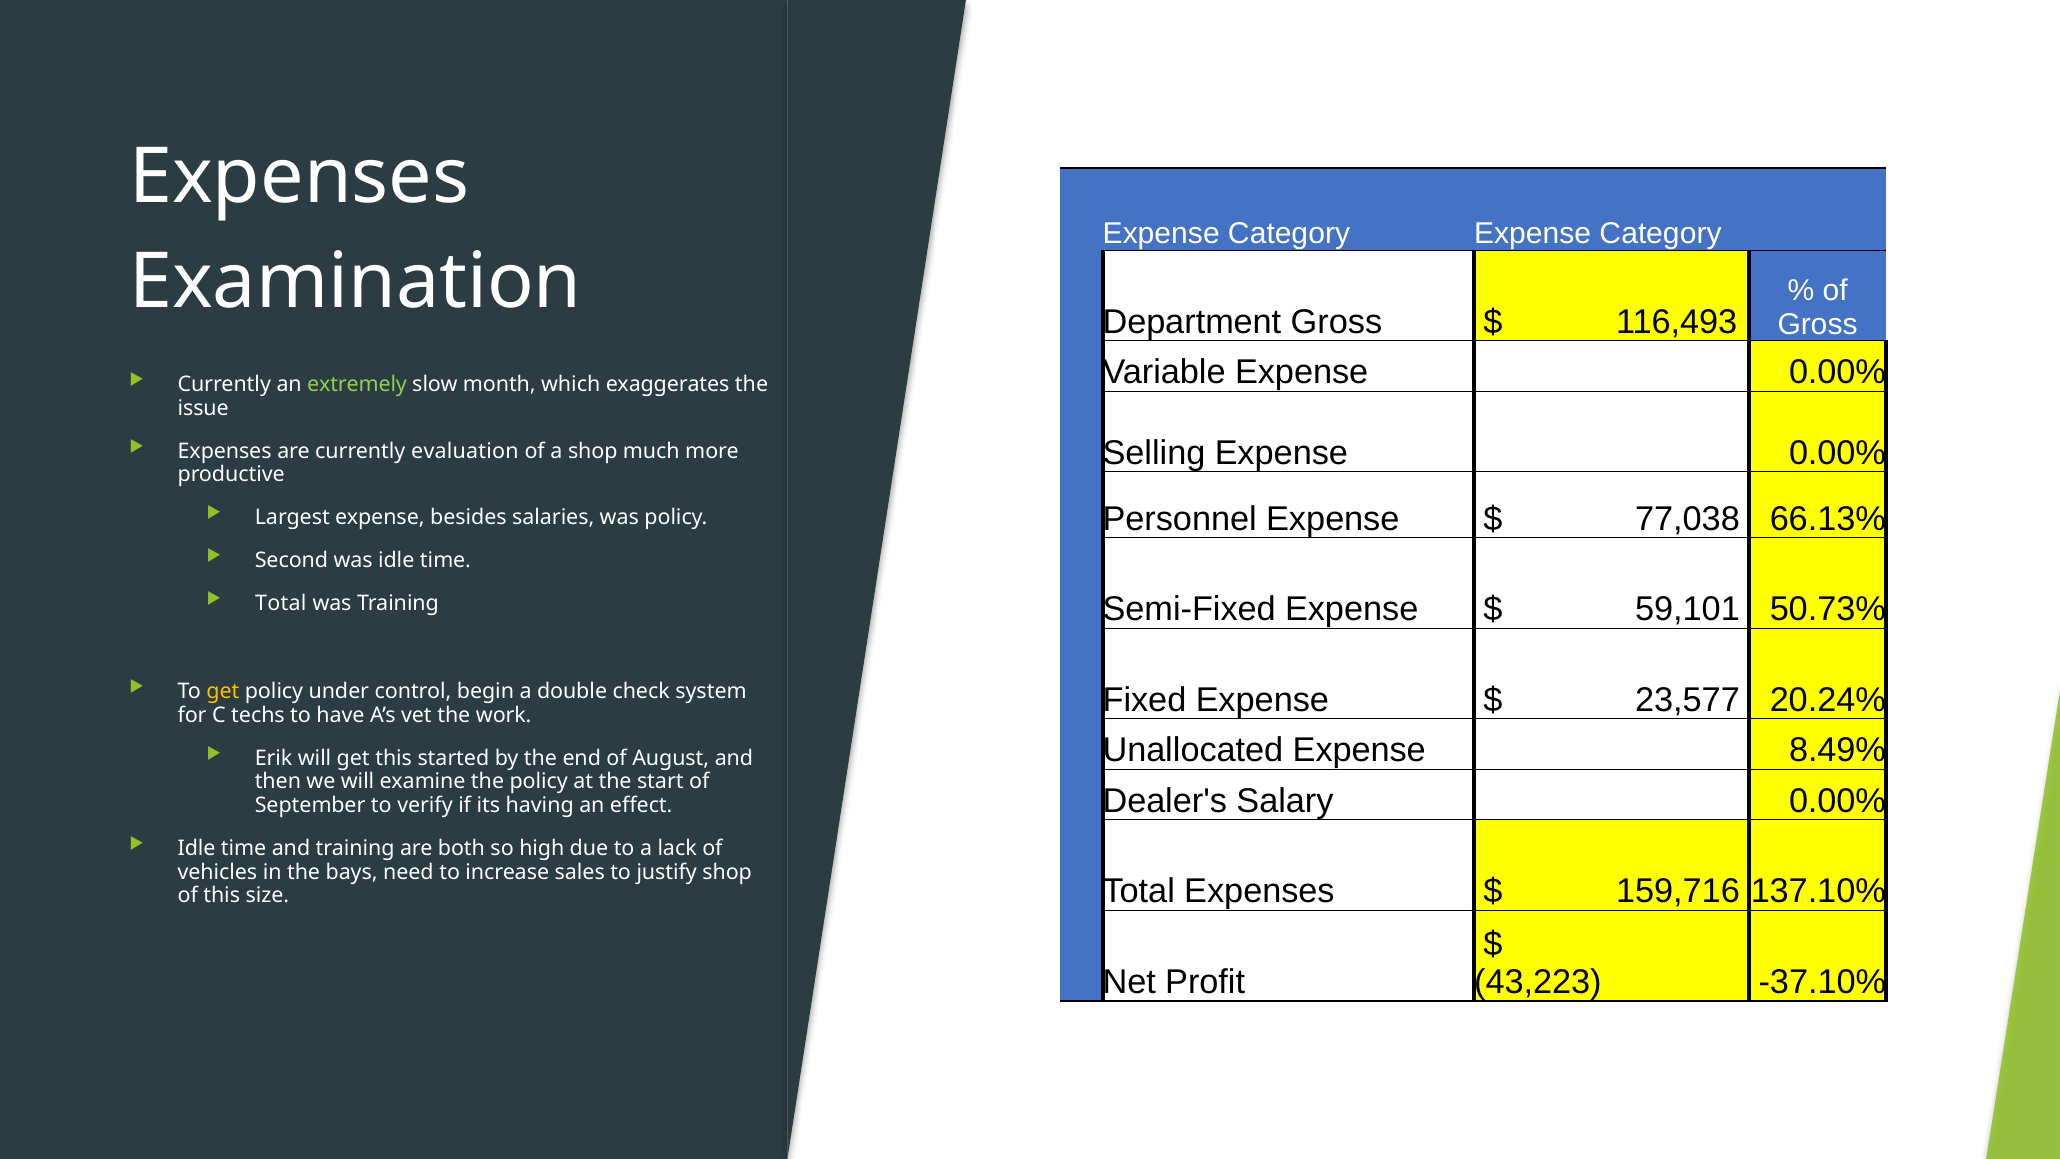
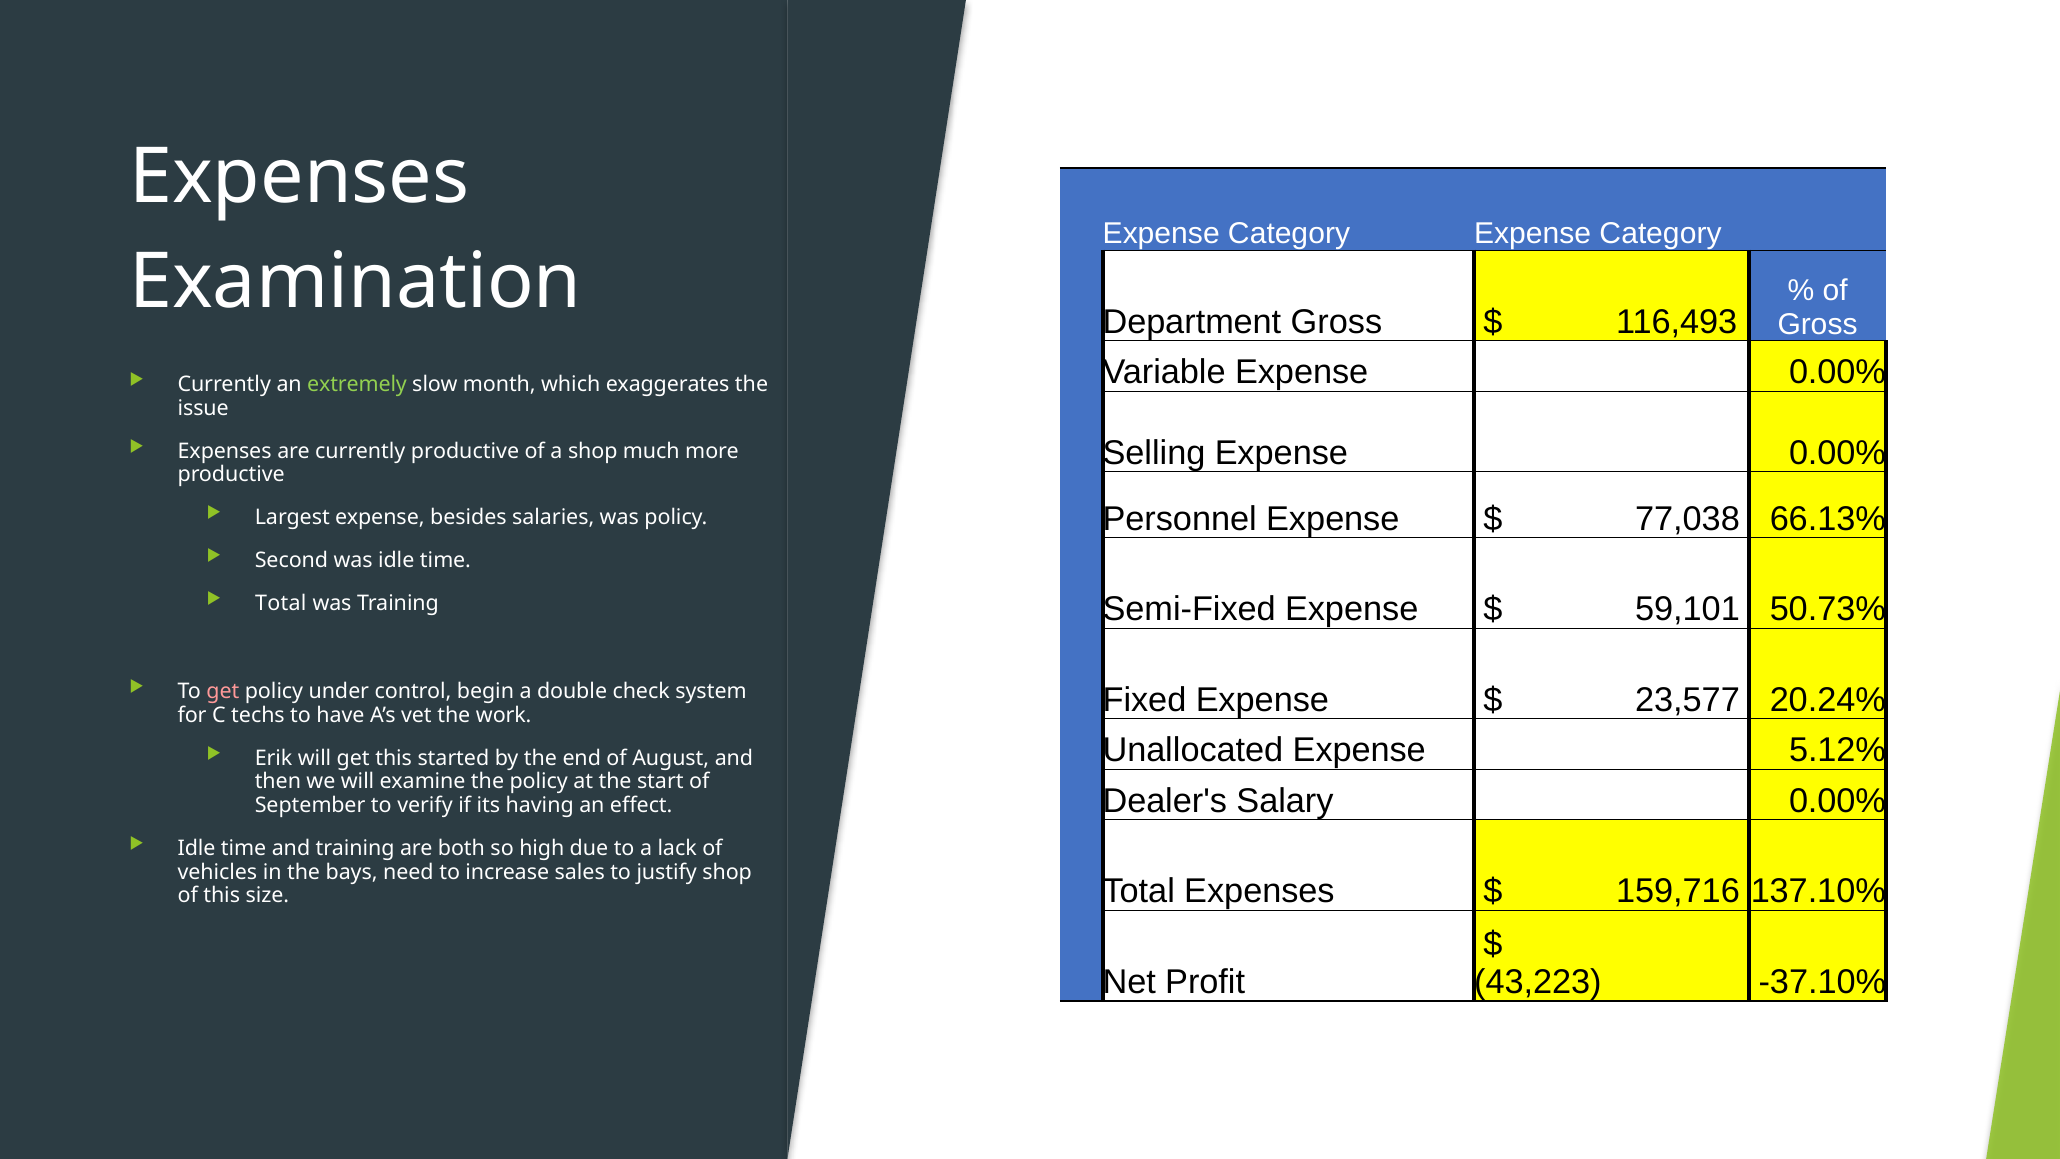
currently evaluation: evaluation -> productive (465, 451)
get colour: yellow -> pink (223, 692)
8.49%: 8.49% -> 5.12% (1837, 750)
